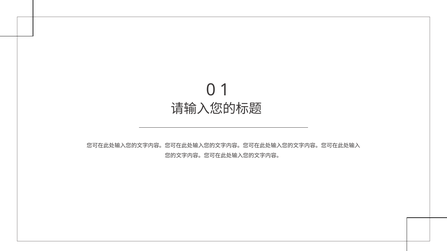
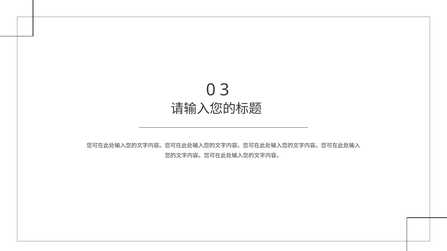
1: 1 -> 3 (225, 90)
